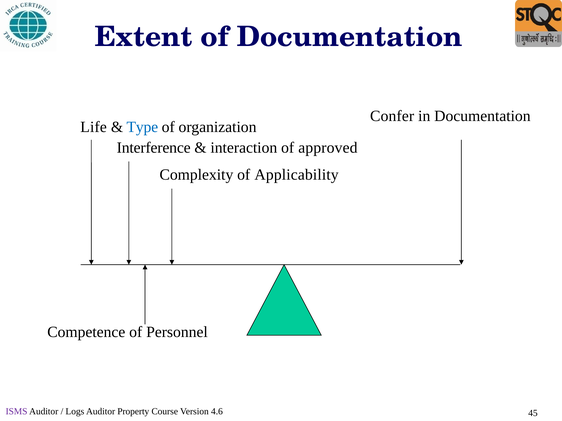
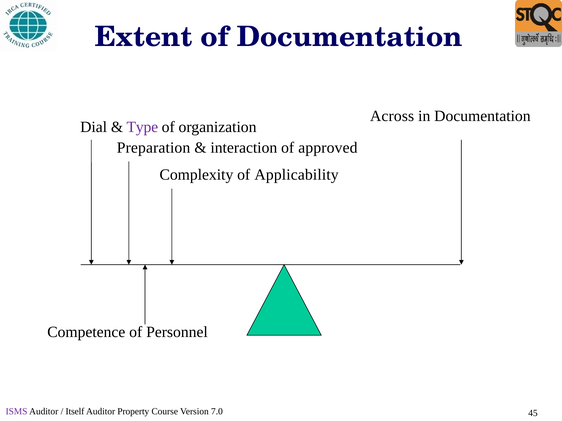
Confer: Confer -> Across (392, 116)
Life: Life -> Dial (94, 127)
Type colour: blue -> purple (142, 127)
Interference: Interference -> Preparation (154, 148)
Logs: Logs -> Itself (75, 412)
4.6: 4.6 -> 7.0 (217, 412)
